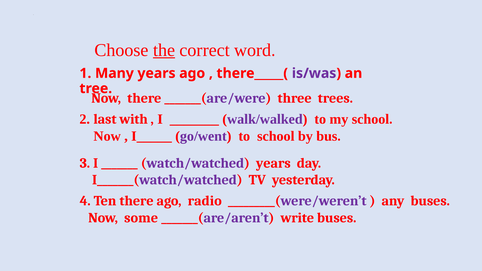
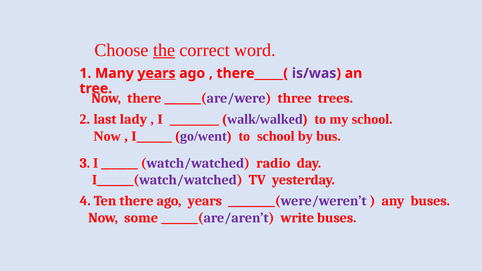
years underline: none -> present (156, 73)
with: with -> lady (133, 119)
watch/watched years: years -> radio (273, 163)
ago radio: radio -> years (205, 201)
